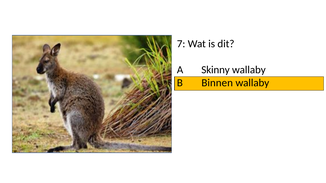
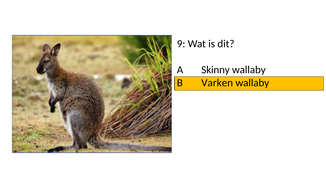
7: 7 -> 9 (181, 44)
Binnen: Binnen -> Varken (217, 83)
